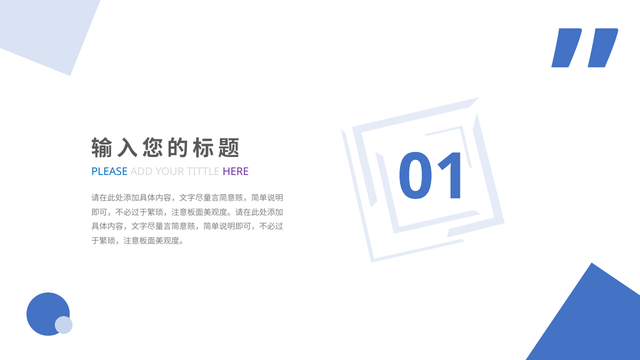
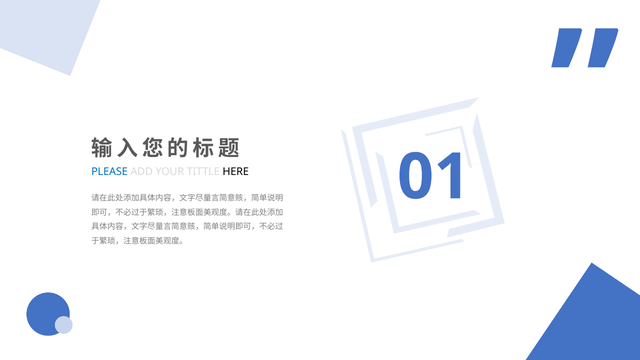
HERE colour: purple -> black (236, 172)
